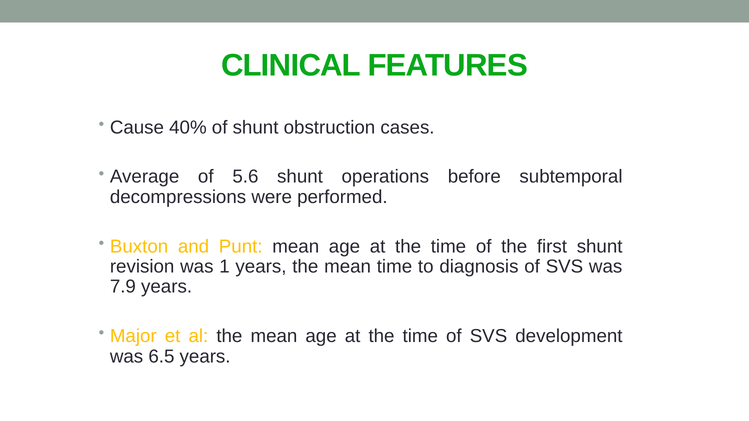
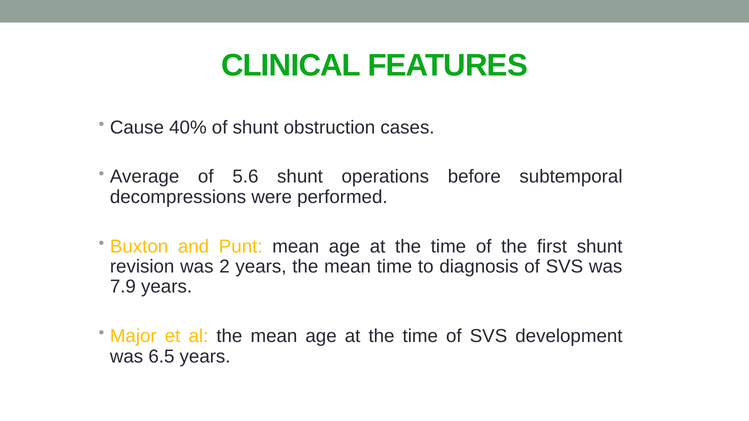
1: 1 -> 2 (224, 267)
